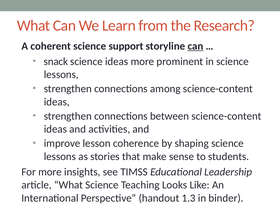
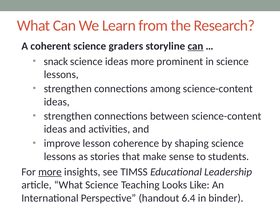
support: support -> graders (126, 46)
more underline: none -> present (50, 172)
1.3: 1.3 -> 6.4 (189, 198)
